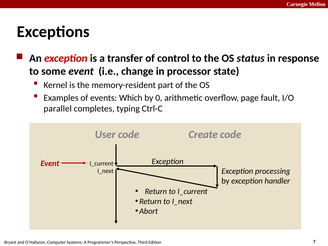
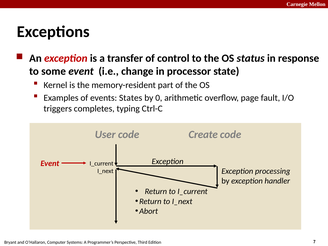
Which: Which -> States (131, 98)
parallel: parallel -> triggers (58, 109)
